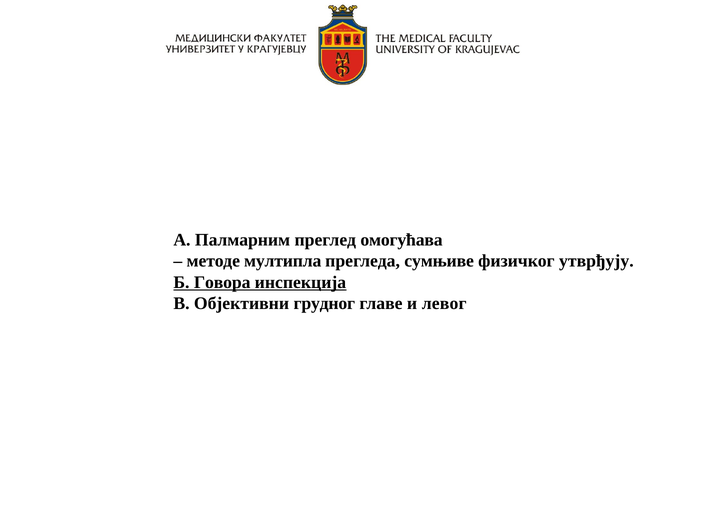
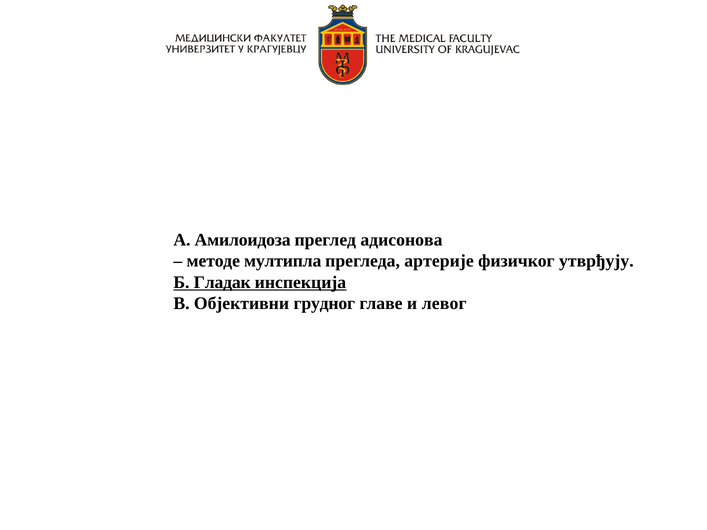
Палмарним: Палмарним -> Амилоидоза (243, 240)
омогућава: омогућава -> адисонова (401, 240)
сумњиве: сумњиве -> артерије (439, 261)
Говора: Говора -> Гладак (222, 282)
